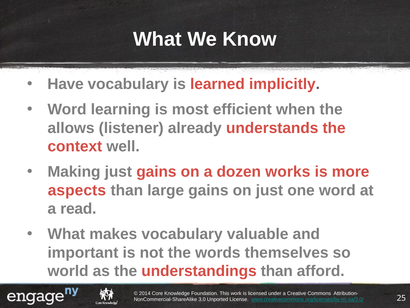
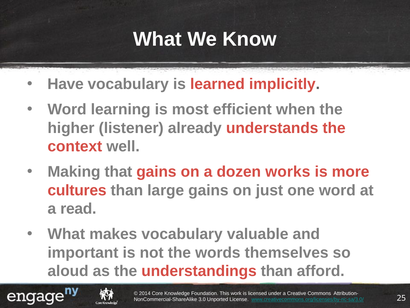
allows: allows -> higher (71, 128)
Making just: just -> that (118, 172)
aspects: aspects -> cultures (77, 190)
world: world -> aloud (68, 271)
